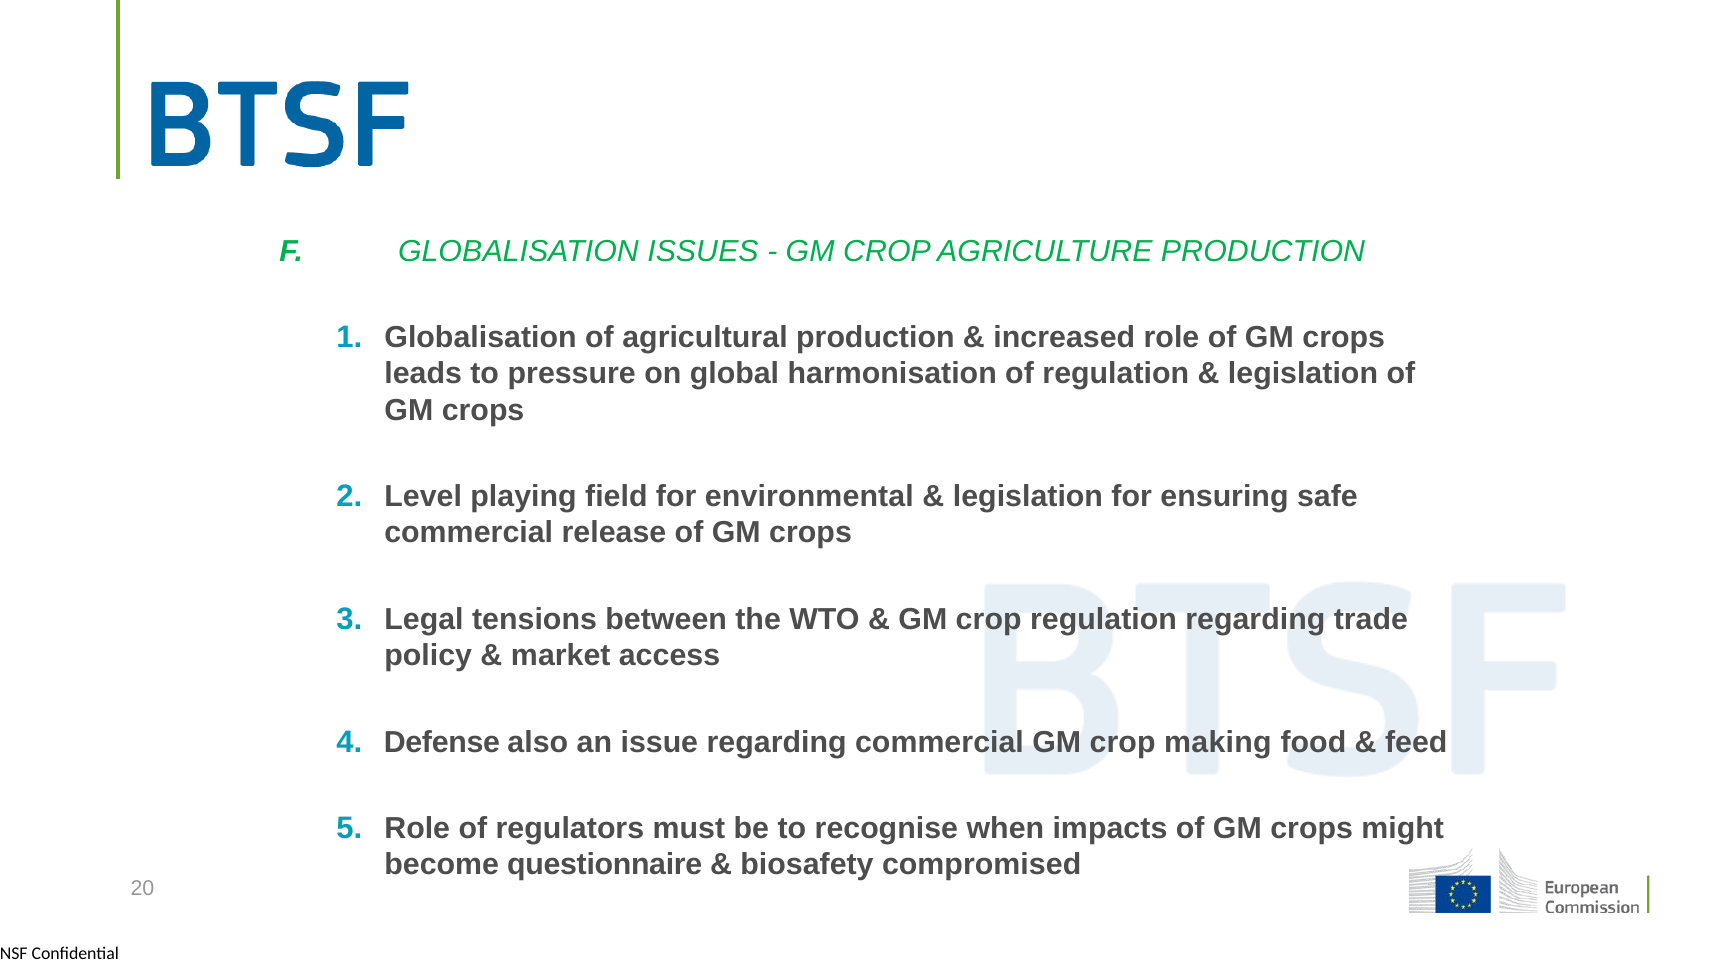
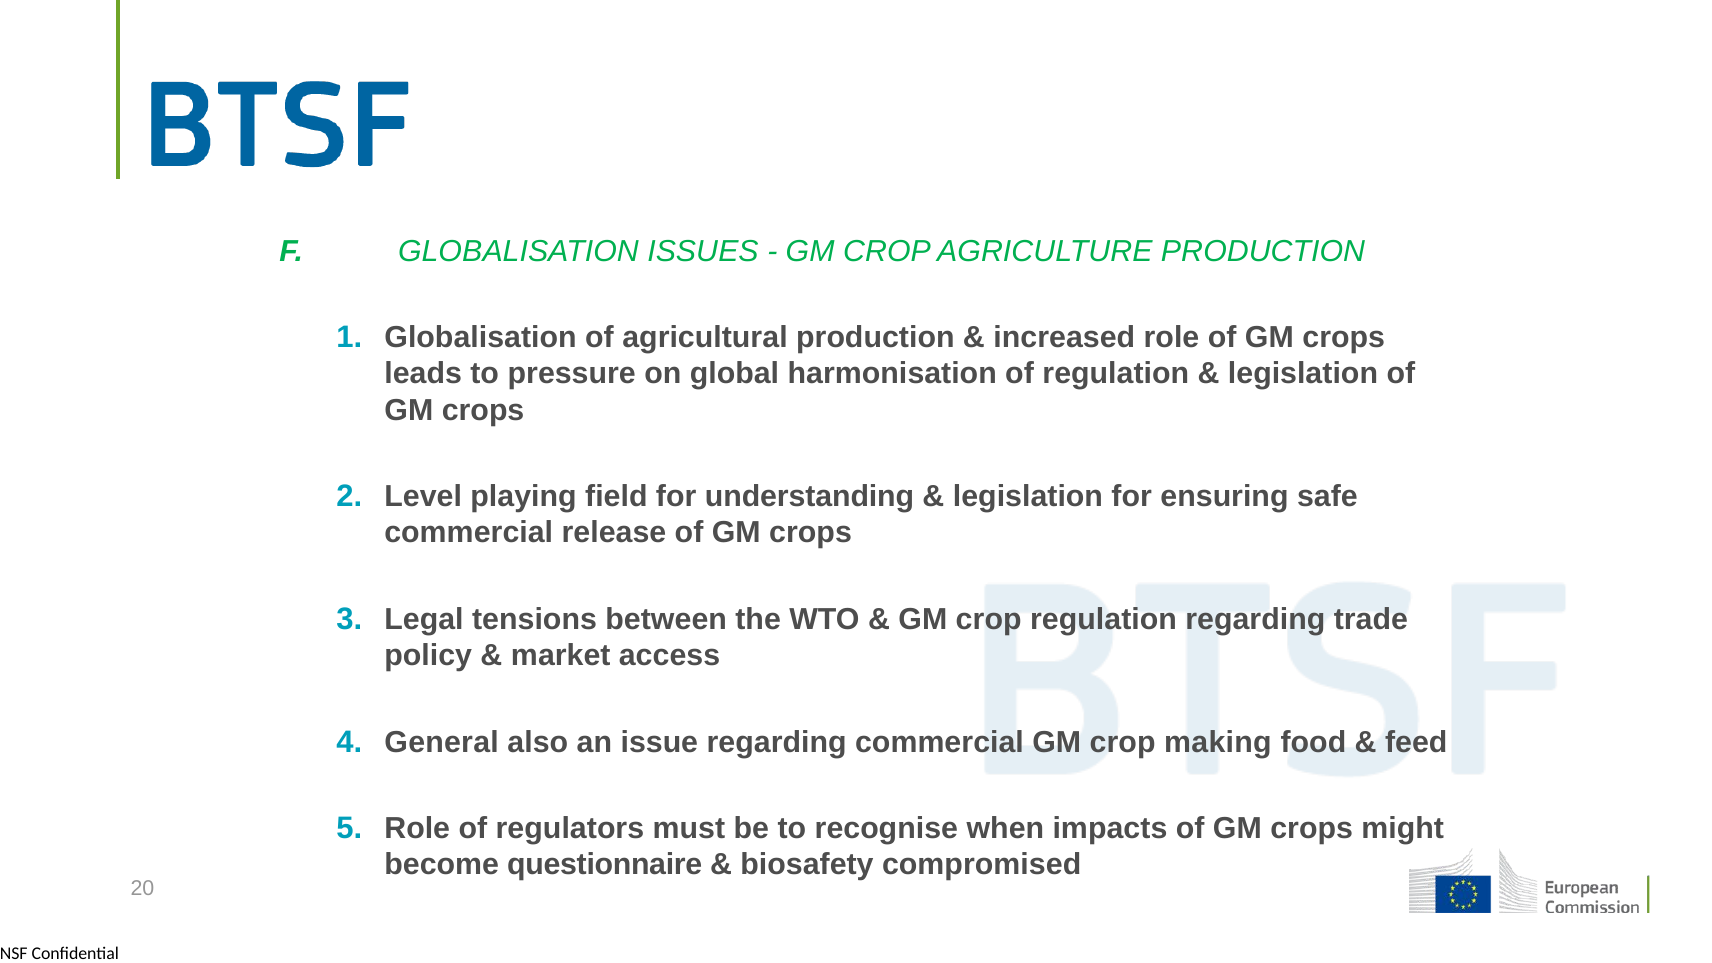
environmental: environmental -> understanding (810, 497)
Defense: Defense -> General (442, 742)
